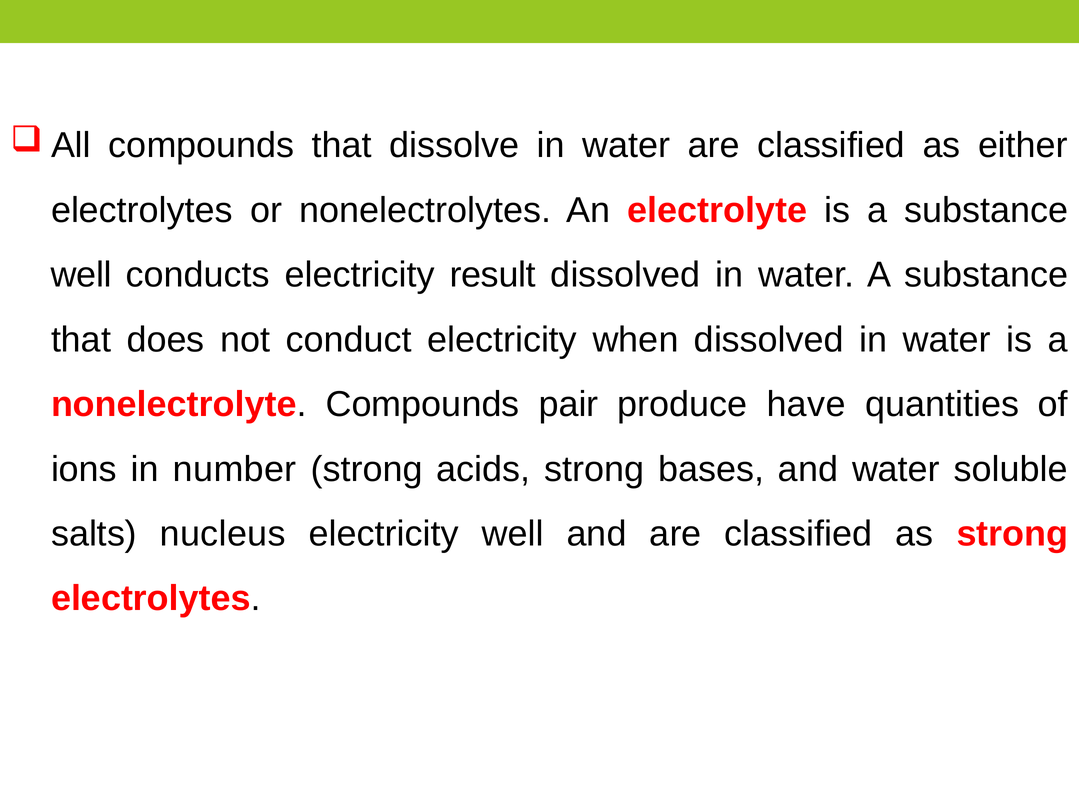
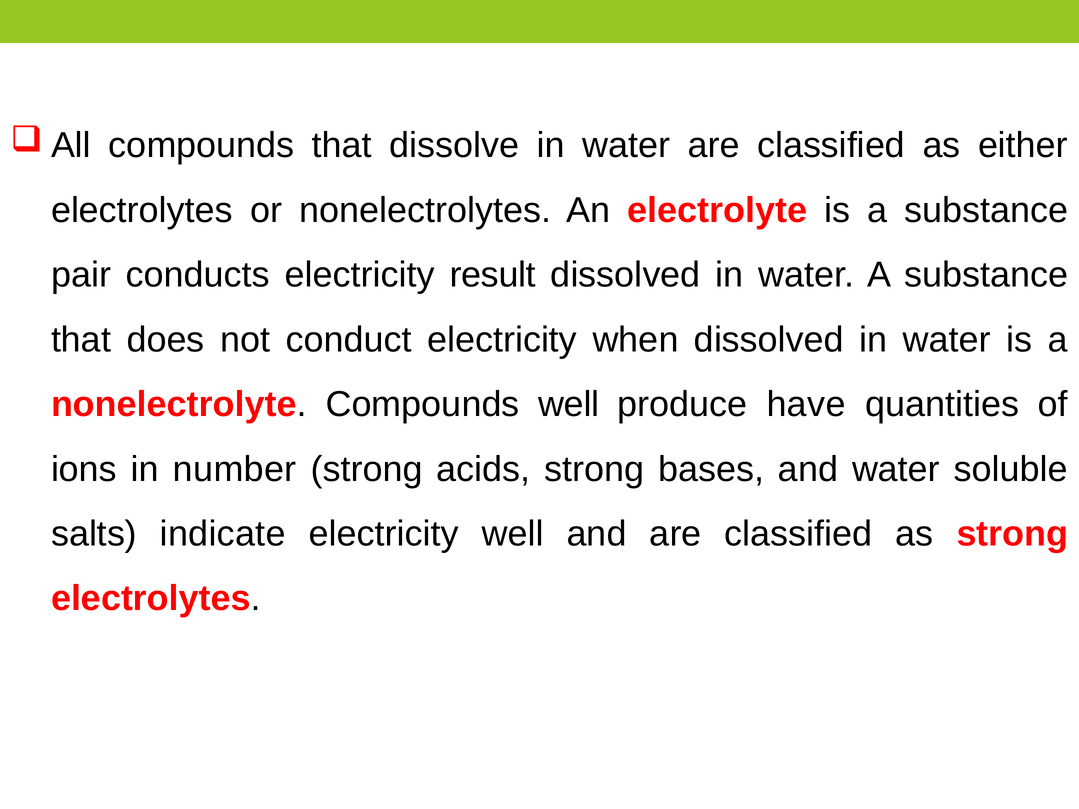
well: well -> pair (81, 275)
Compounds pair: pair -> well (569, 405)
nucleus: nucleus -> indicate (223, 534)
